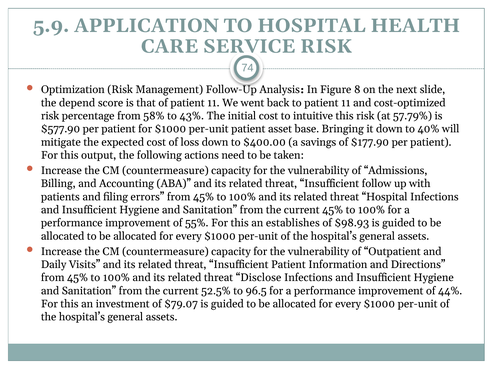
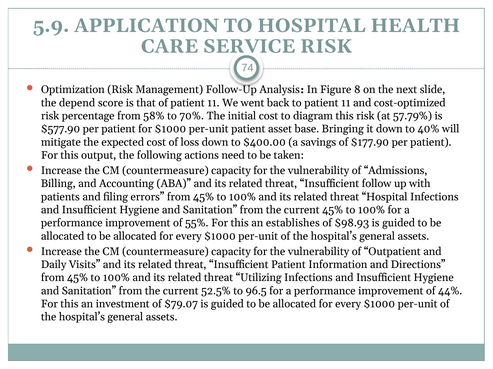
43%: 43% -> 70% (192, 116)
intuitive: intuitive -> diagram (313, 116)
Disclose: Disclose -> Utilizing (259, 278)
